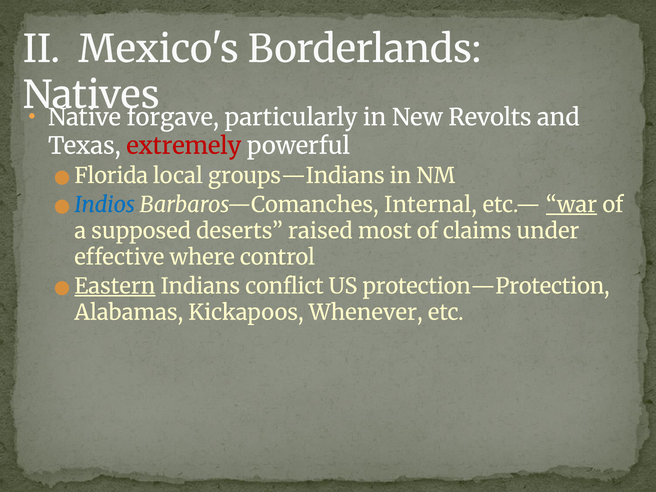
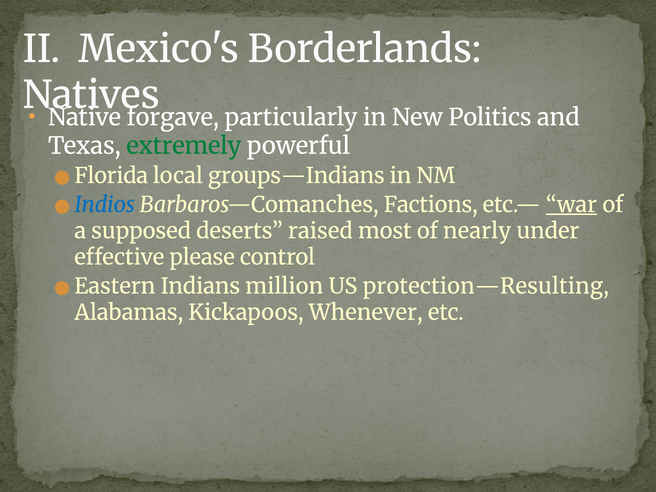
Revolts: Revolts -> Politics (490, 118)
extremely colour: red -> green (184, 146)
Internal: Internal -> Factions (431, 205)
claims: claims -> nearly (477, 231)
where: where -> please (202, 257)
Eastern underline: present -> none (115, 286)
conflict: conflict -> million (284, 286)
protection—Protection: protection—Protection -> protection—Resulting (486, 286)
